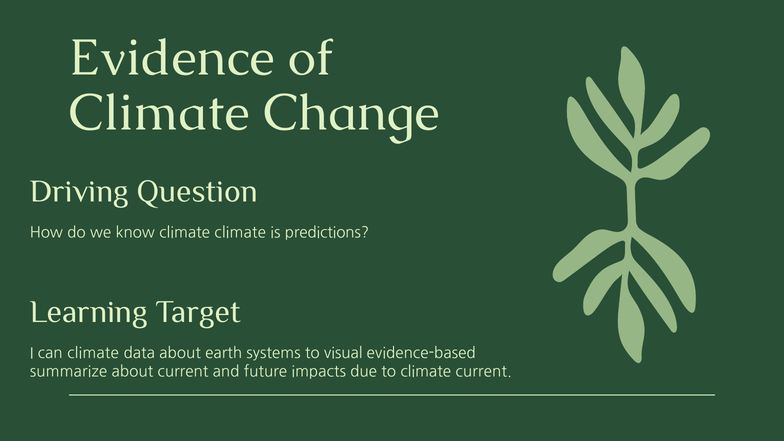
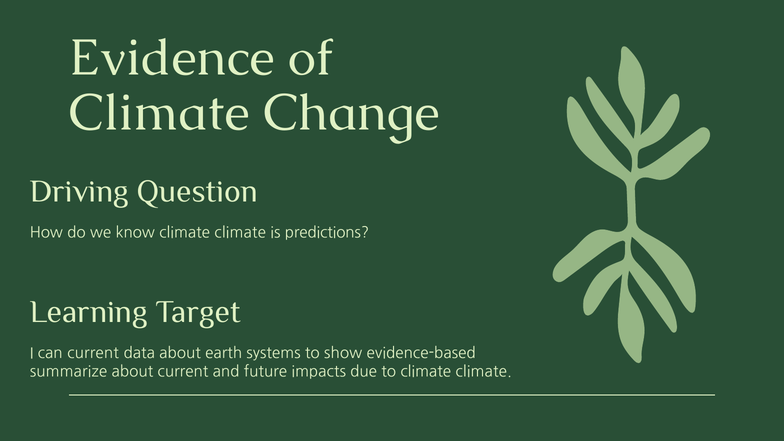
can climate: climate -> current (93, 353)
visual: visual -> show (343, 353)
to climate current: current -> climate (484, 372)
